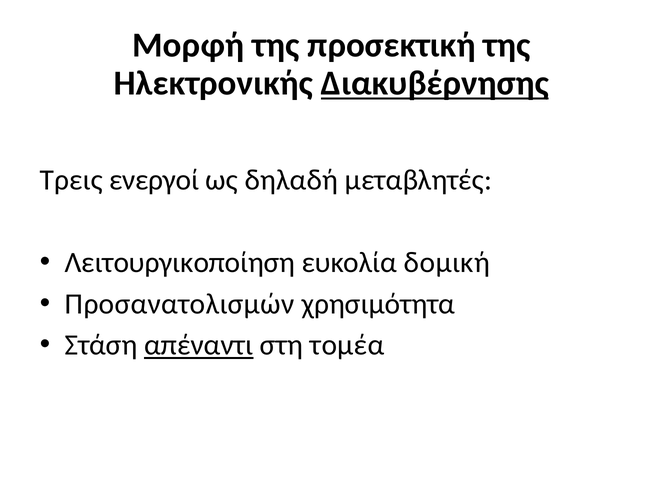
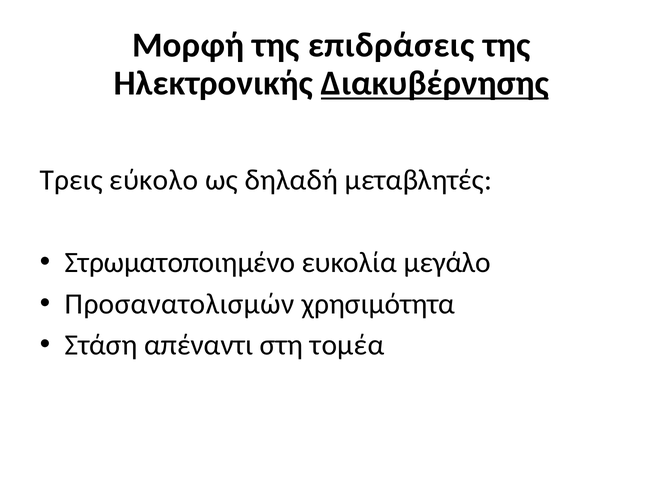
προσεκτική: προσεκτική -> επιδράσεις (391, 45)
ενεργοί: ενεργοί -> εύκολο (154, 180)
Λειτουργικοποίηση: Λειτουργικοποίηση -> Στρωματοποιημένο (180, 263)
δομική: δομική -> μεγάλο (447, 263)
απέναντι underline: present -> none (199, 345)
